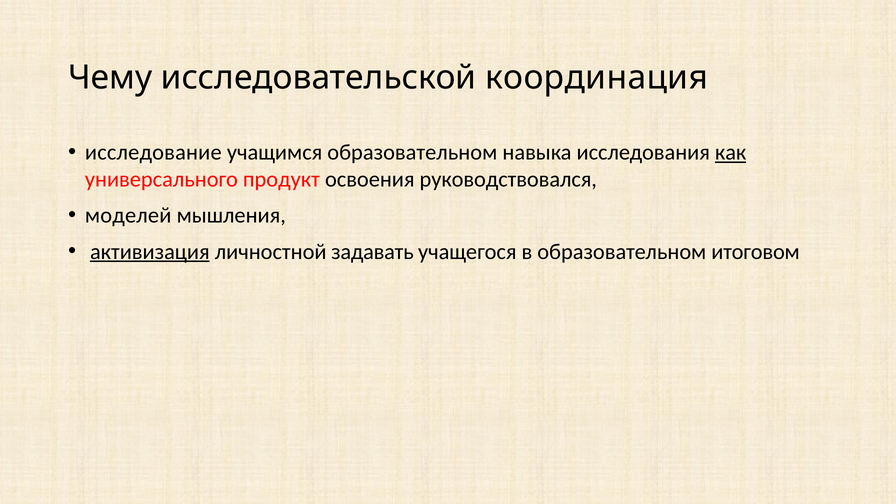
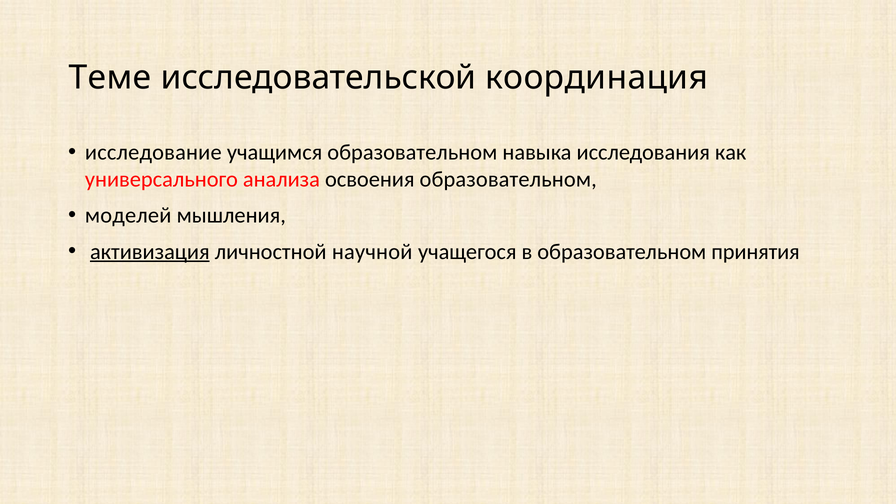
Чему: Чему -> Теме (110, 78)
как underline: present -> none (731, 152)
продукт: продукт -> анализа (281, 179)
освоения руководствовался: руководствовался -> образовательном (508, 179)
задавать: задавать -> научной (372, 252)
итоговом: итоговом -> принятия (756, 252)
